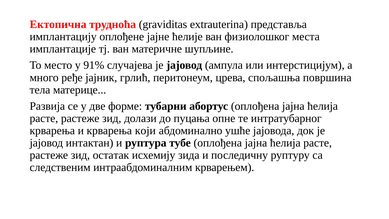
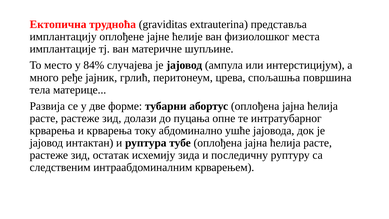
91%: 91% -> 84% (94, 65)
који: који -> току (145, 131)
